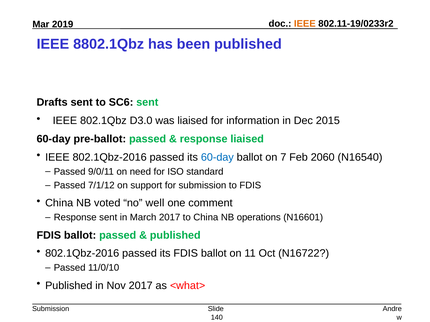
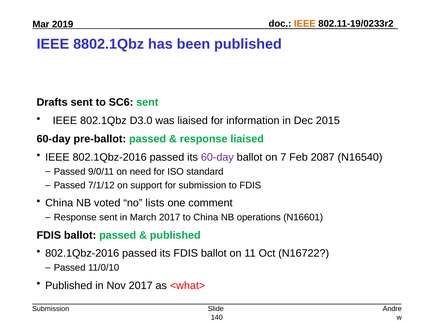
60-day colour: blue -> purple (217, 157)
2060: 2060 -> 2087 (323, 157)
well: well -> lists (155, 203)
